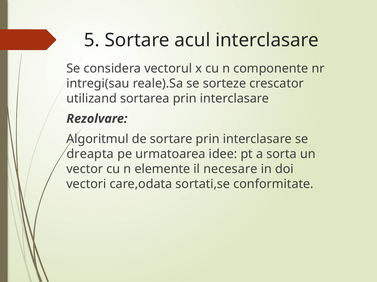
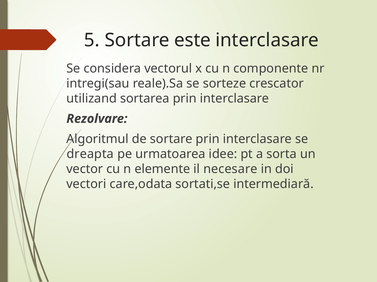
acul: acul -> este (193, 40)
conformitate: conformitate -> intermediară (273, 185)
